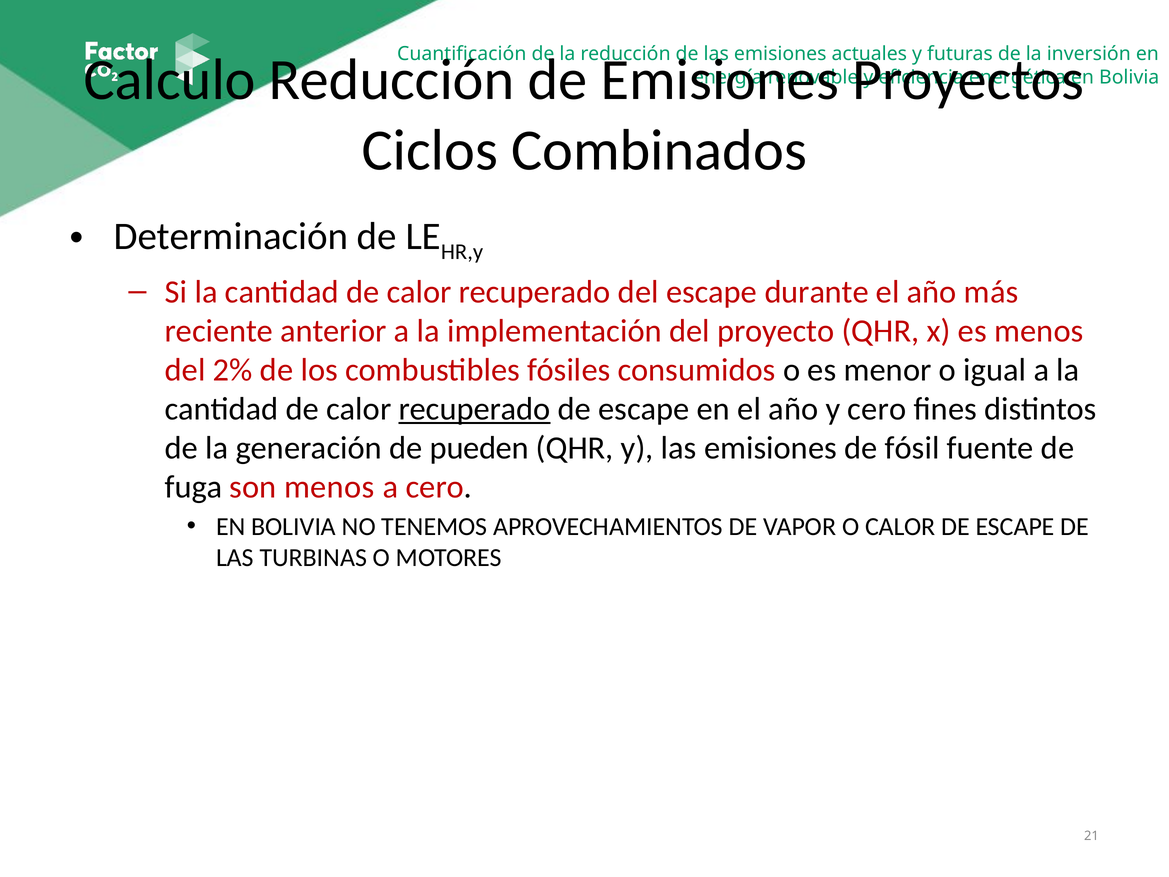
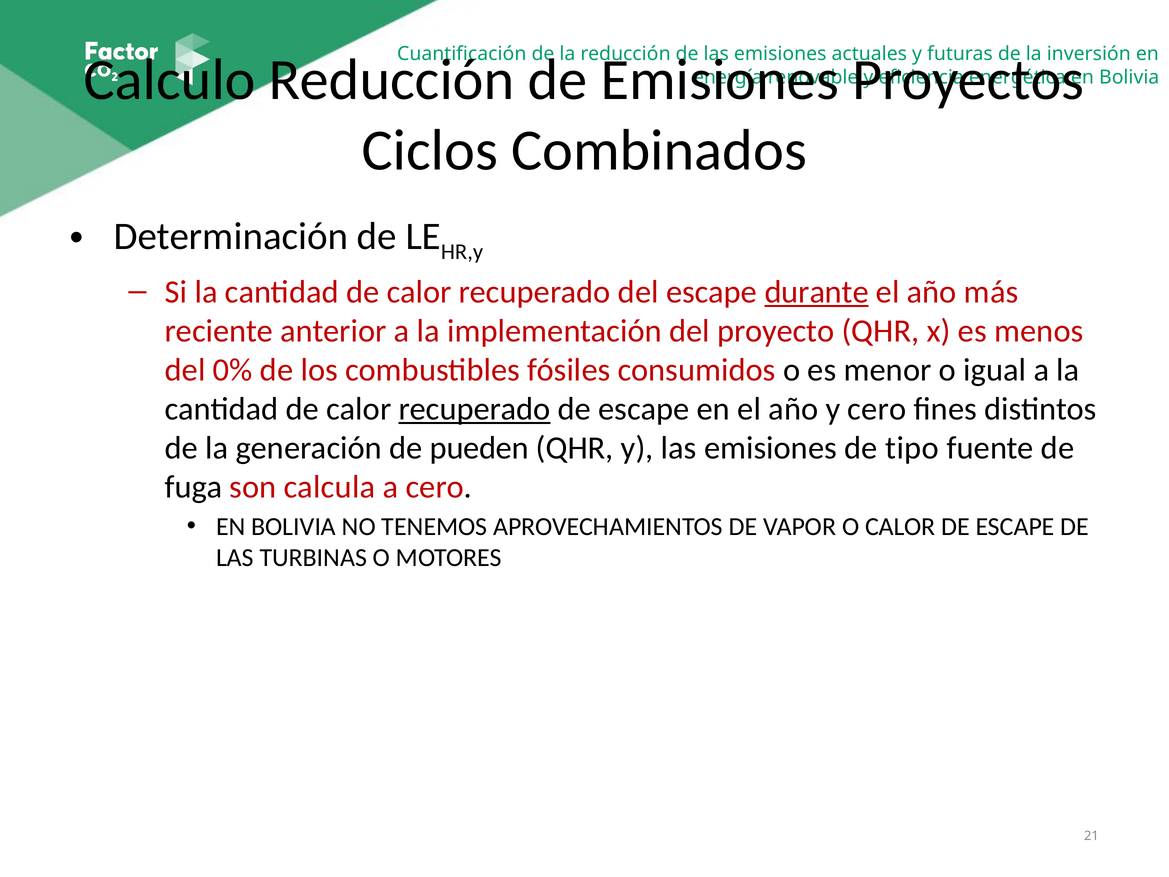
durante underline: none -> present (817, 292)
2%: 2% -> 0% (233, 370)
fósil: fósil -> tipo (912, 448)
son menos: menos -> calcula (329, 487)
